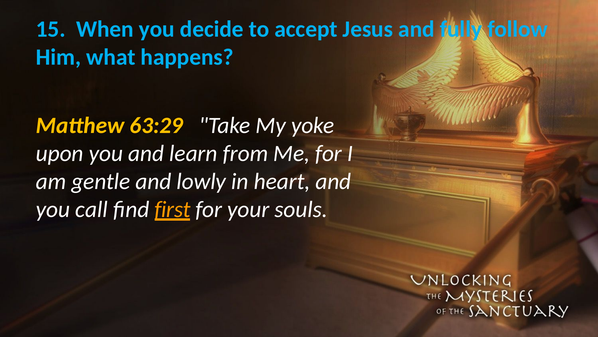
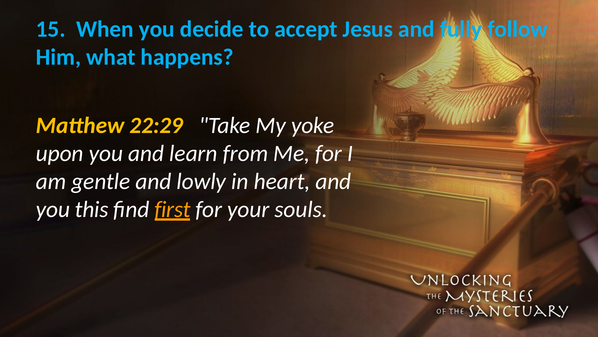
63:29: 63:29 -> 22:29 (156, 125)
call: call -> this (92, 209)
